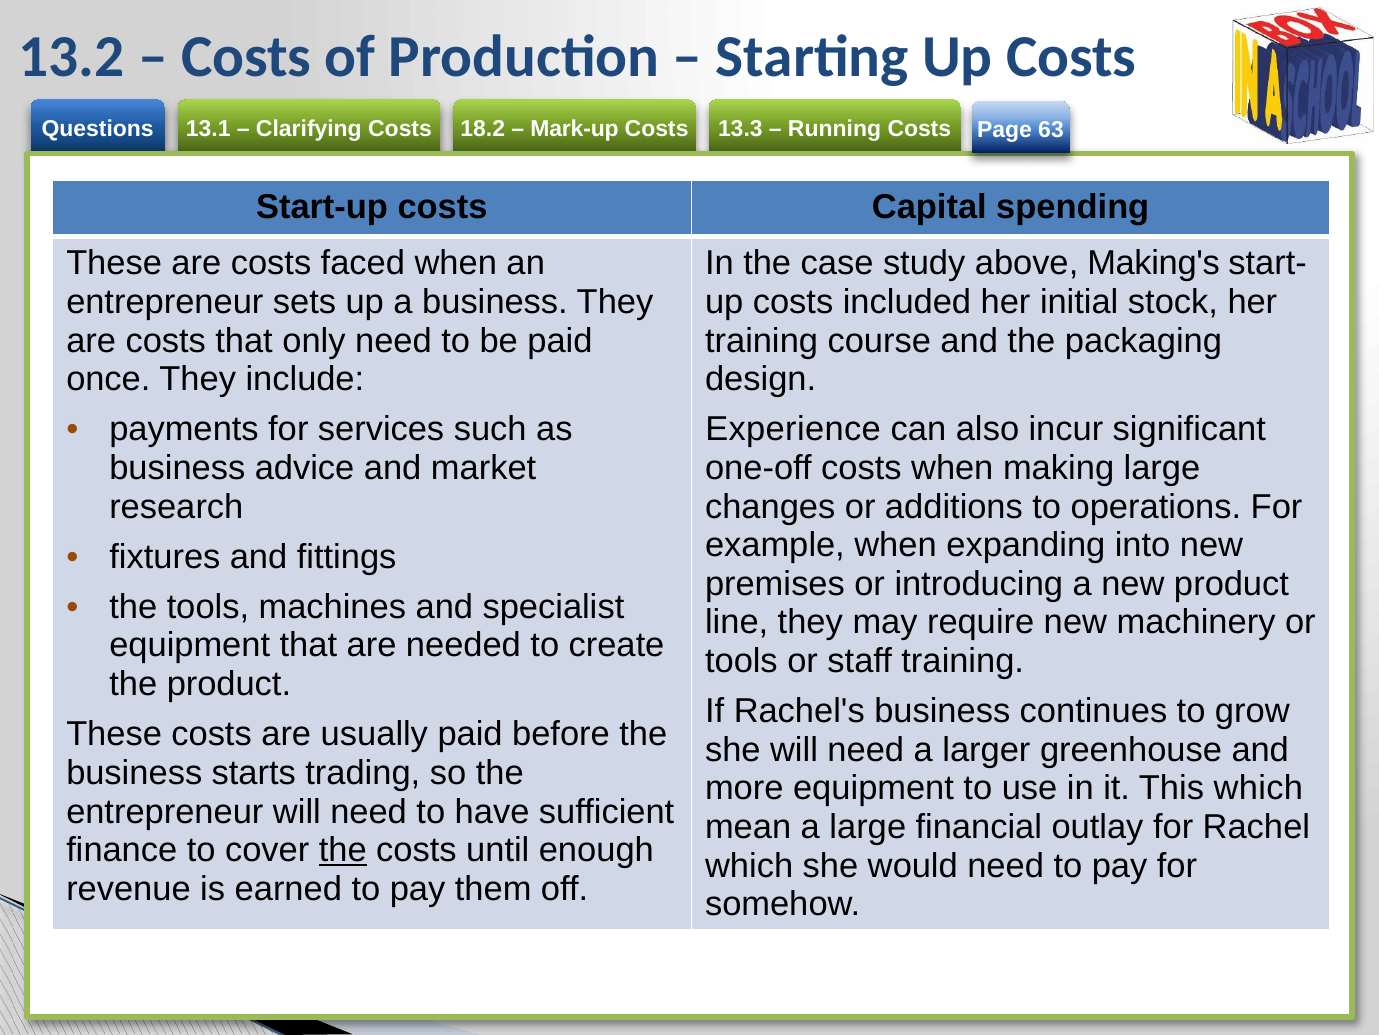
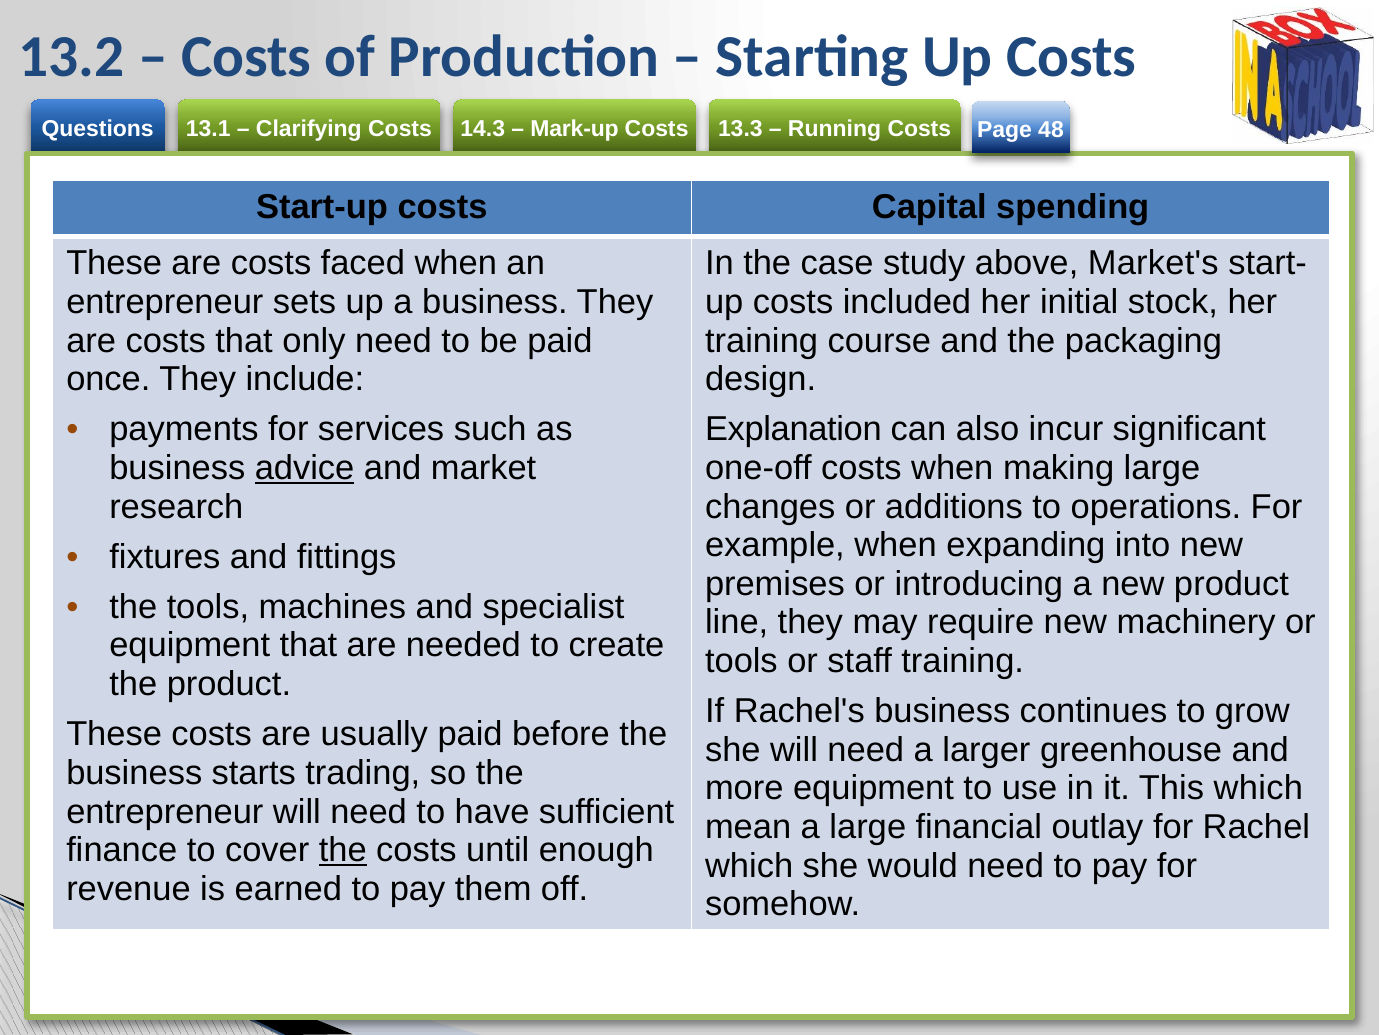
18.2: 18.2 -> 14.3 (483, 129)
63: 63 -> 48 (1051, 130)
Making's: Making's -> Market's (1153, 263)
Experience: Experience -> Explanation (793, 429)
advice underline: none -> present (305, 468)
